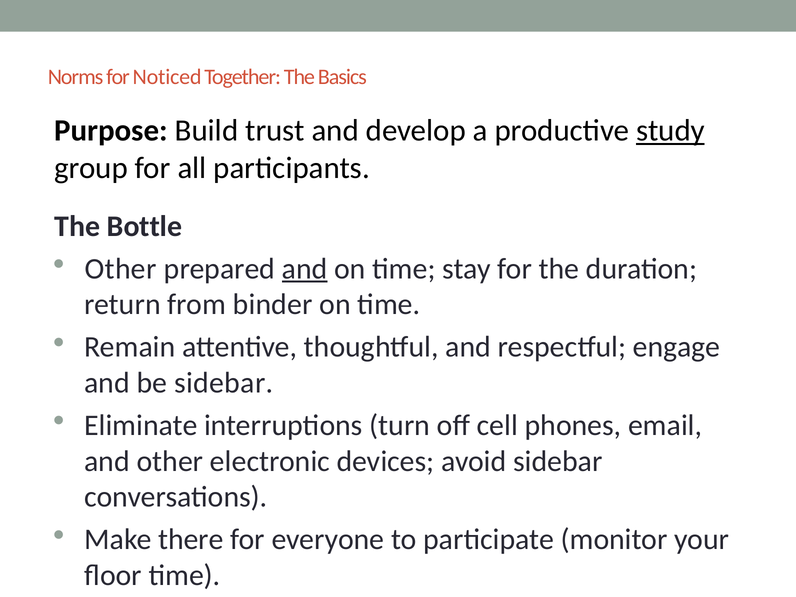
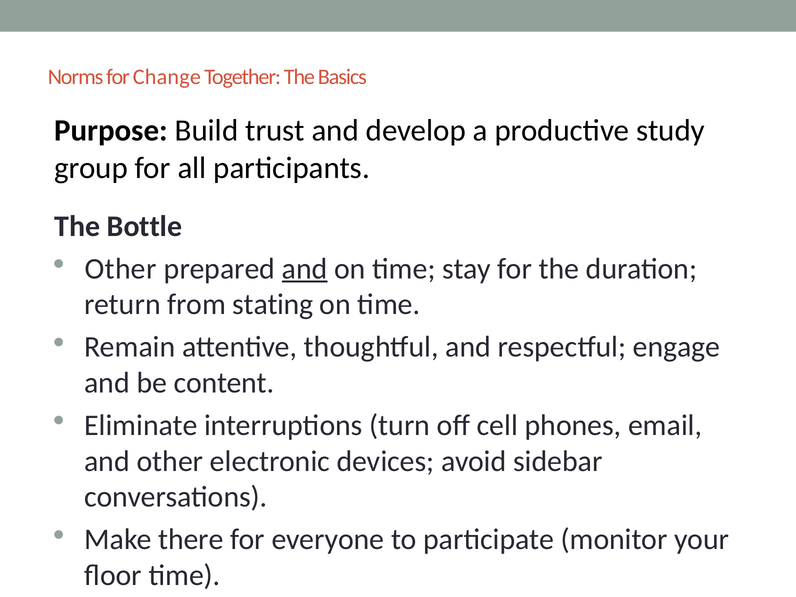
Noticed: Noticed -> Change (167, 77)
study underline: present -> none (670, 131)
binder: binder -> stating (273, 305)
be sidebar: sidebar -> content (224, 383)
